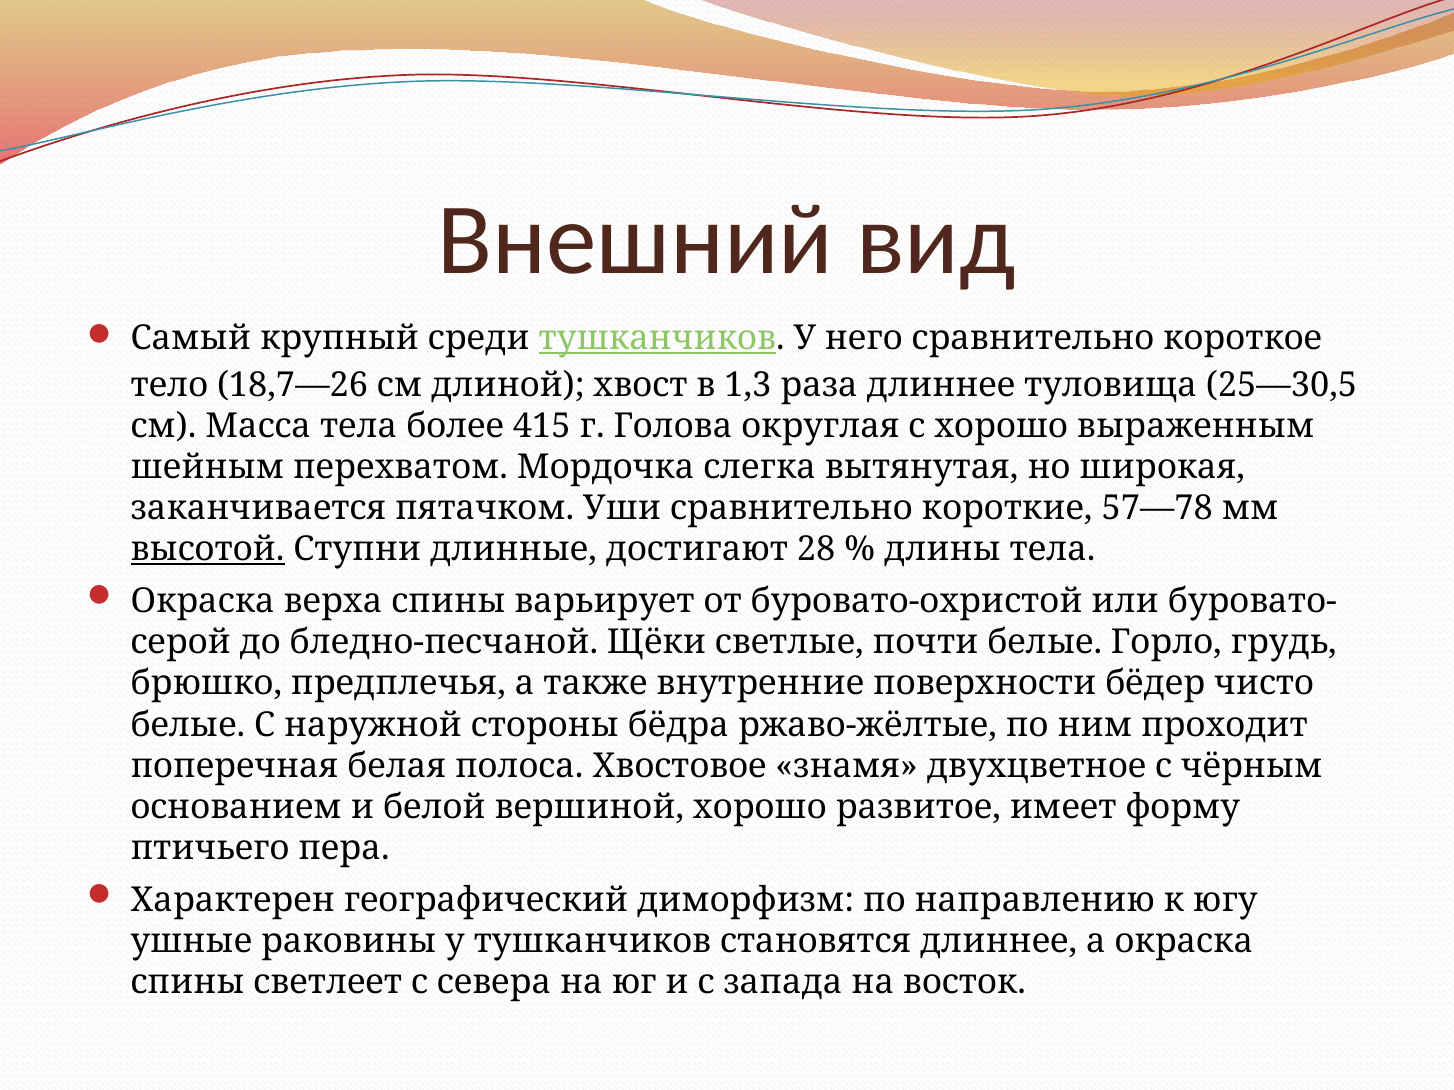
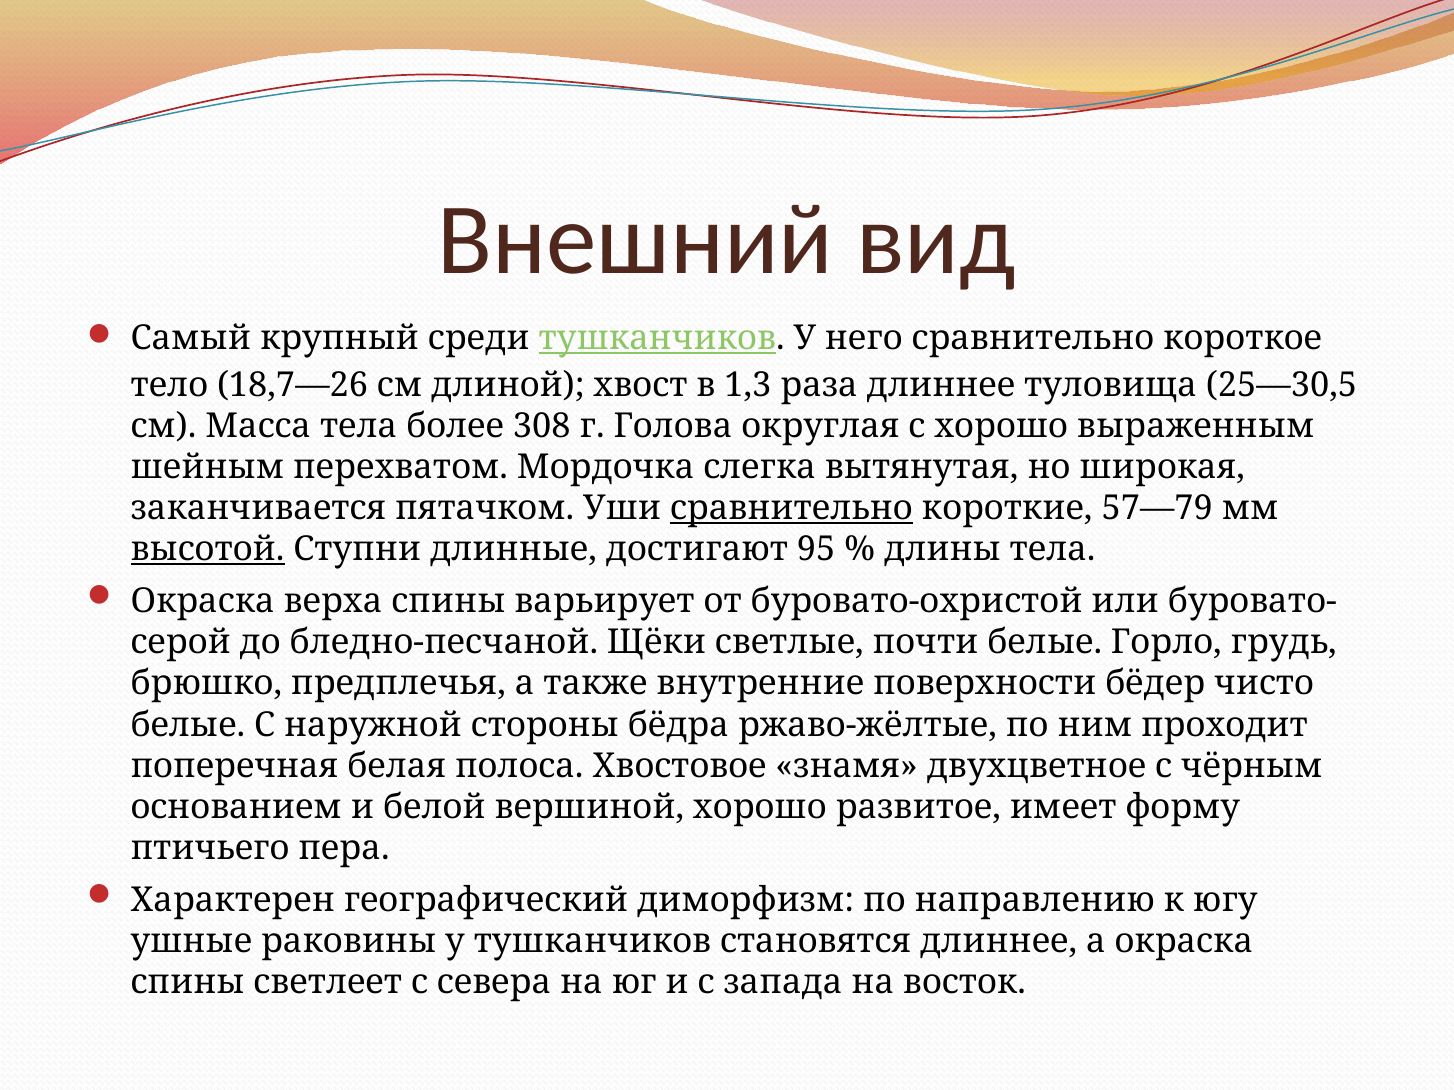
415: 415 -> 308 (542, 426)
сравнительно underline: none -> present (791, 509)
57—78: 57—78 -> 57—79 (1157, 509)
28: 28 -> 95 (816, 550)
